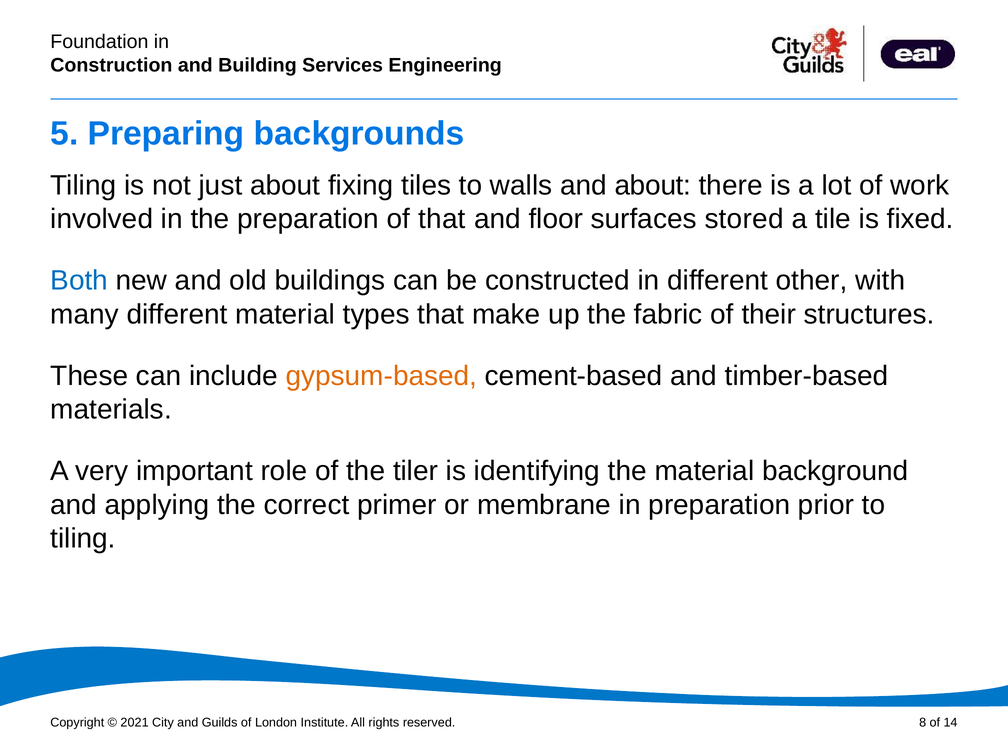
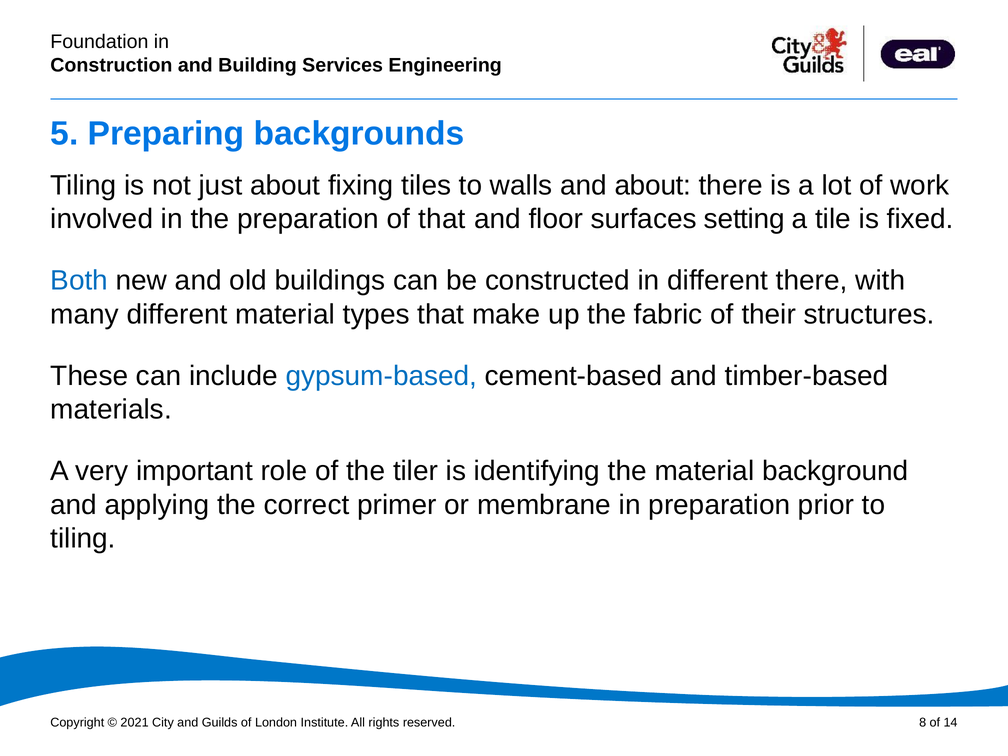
stored: stored -> setting (744, 219)
different other: other -> there (812, 281)
gypsum-based colour: orange -> blue (381, 376)
